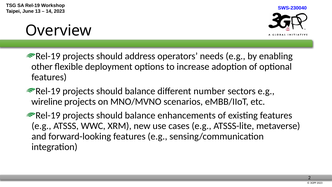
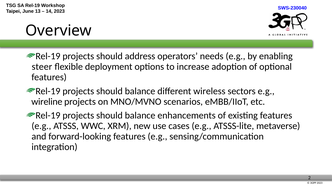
other: other -> steer (42, 67)
number: number -> wireless (209, 91)
